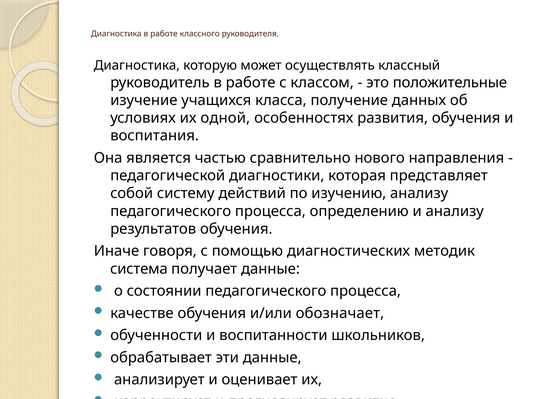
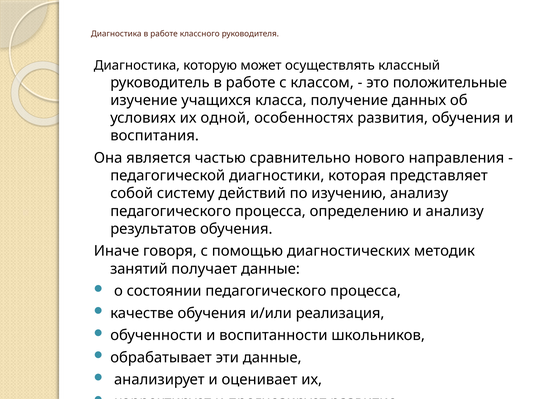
система: система -> занятий (139, 269)
обозначает: обозначает -> реализация (340, 314)
